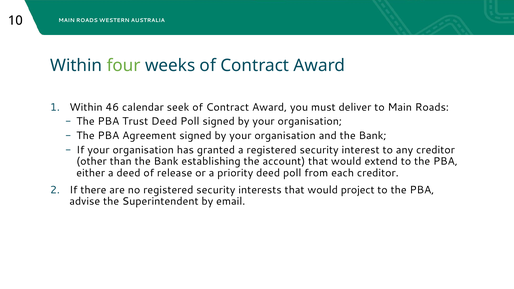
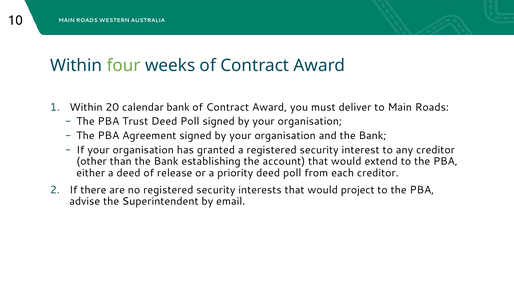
46: 46 -> 20 (112, 107)
calendar seek: seek -> bank (178, 107)
